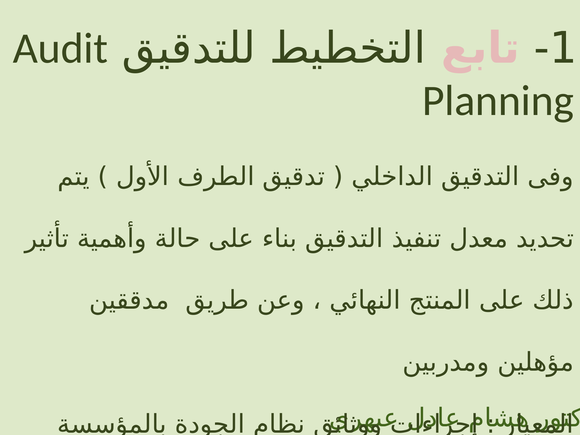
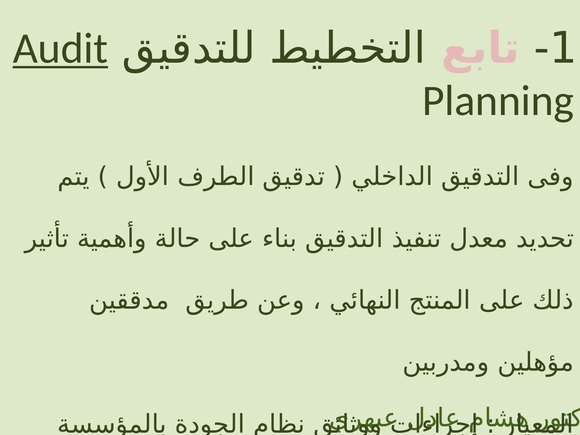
Audit underline: none -> present (60, 48)
